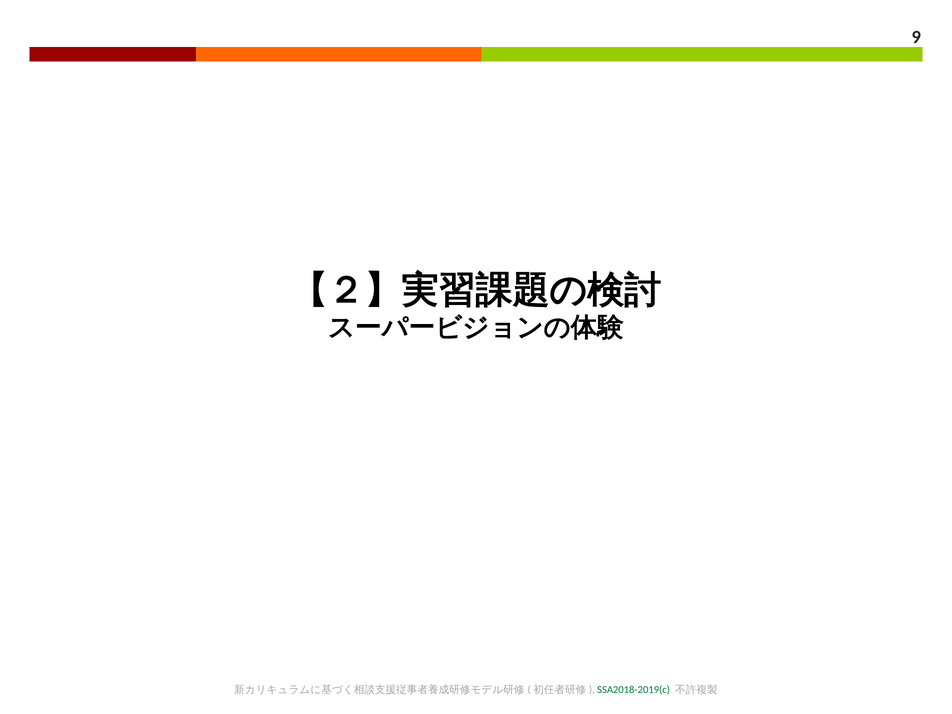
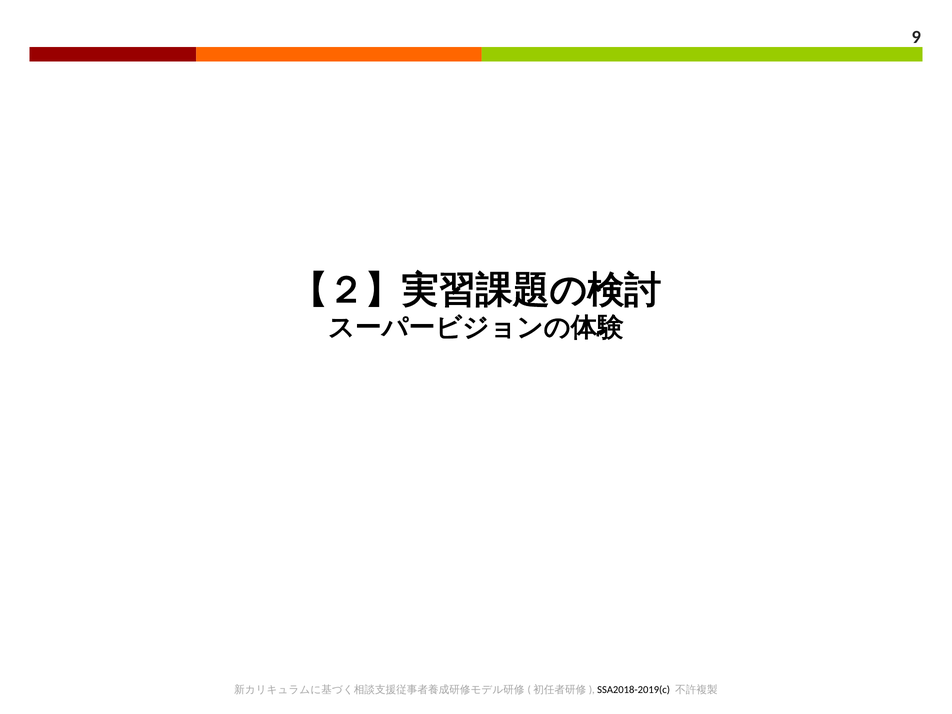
SSA2018-2019(c colour: green -> black (634, 690)
